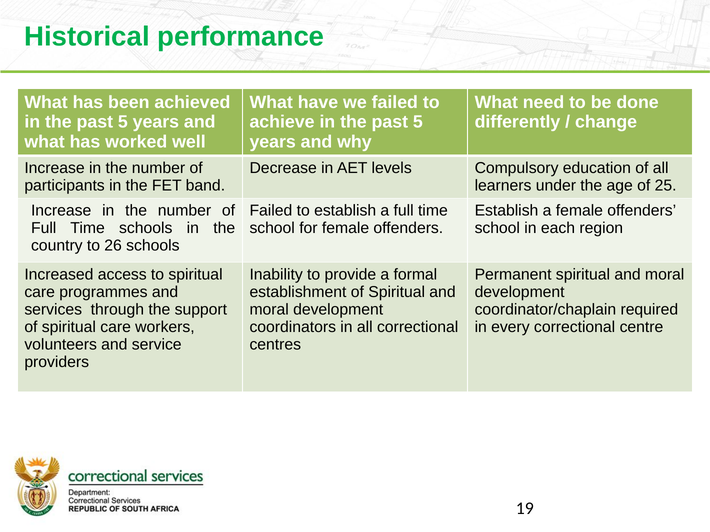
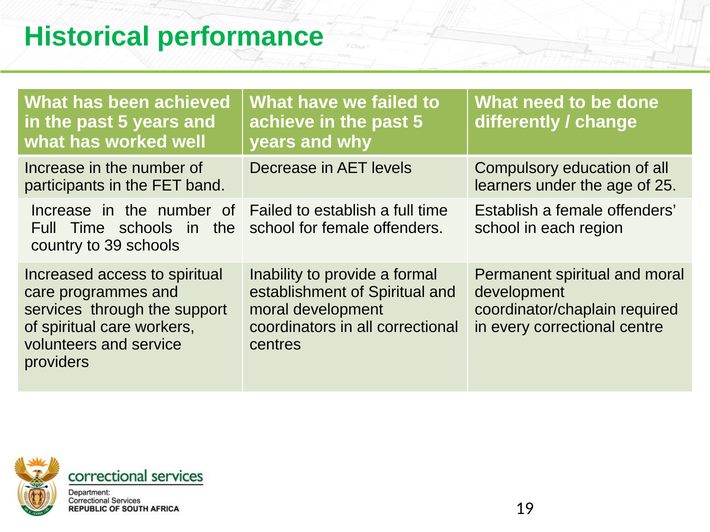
26: 26 -> 39 (113, 246)
